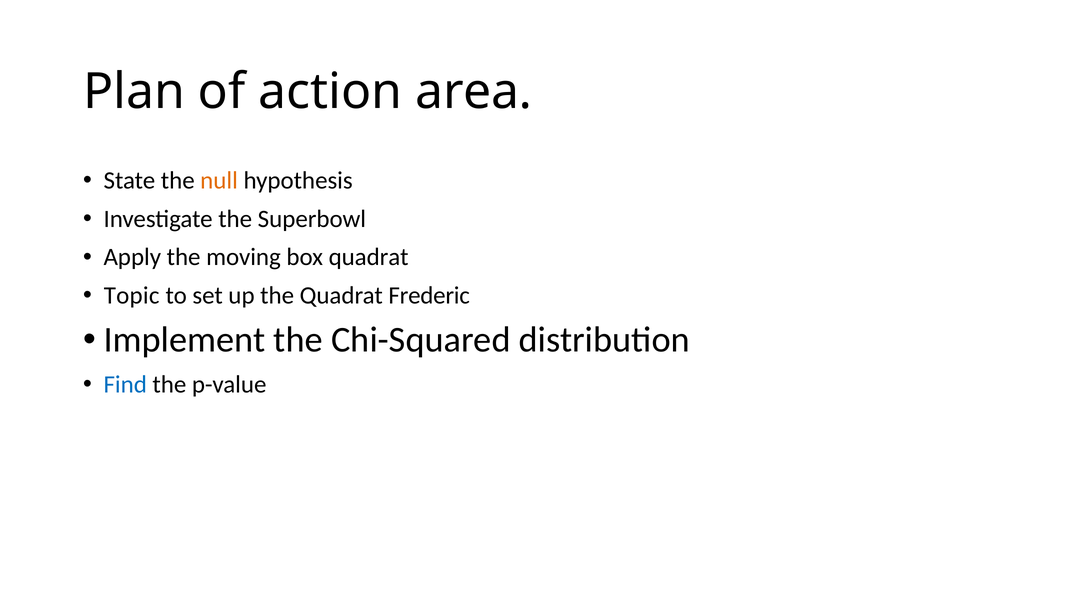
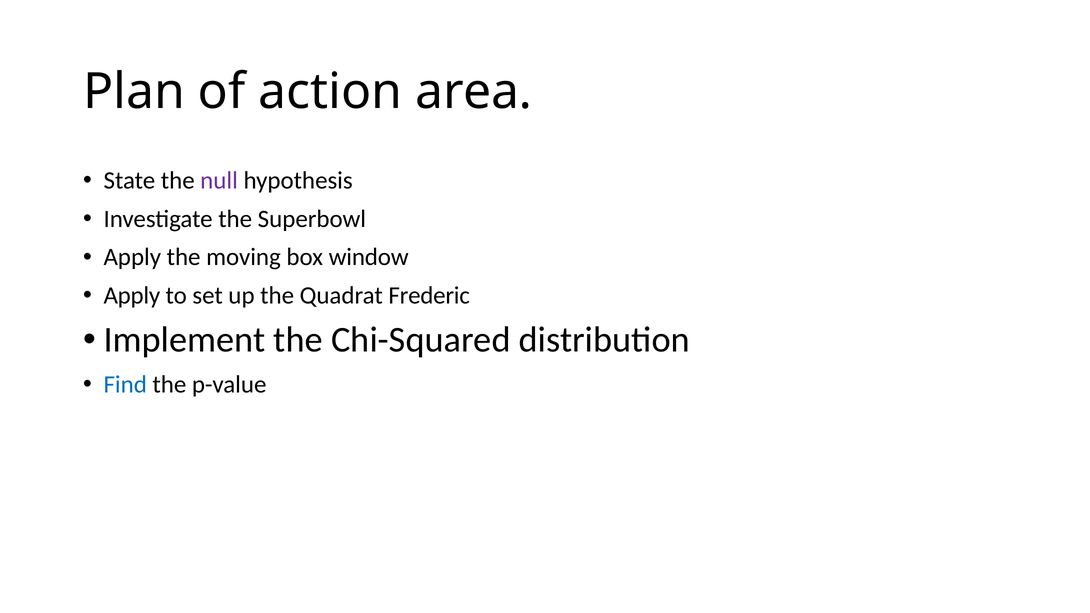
null colour: orange -> purple (219, 181)
box quadrat: quadrat -> window (369, 257)
Topic: Topic -> Apply (132, 296)
